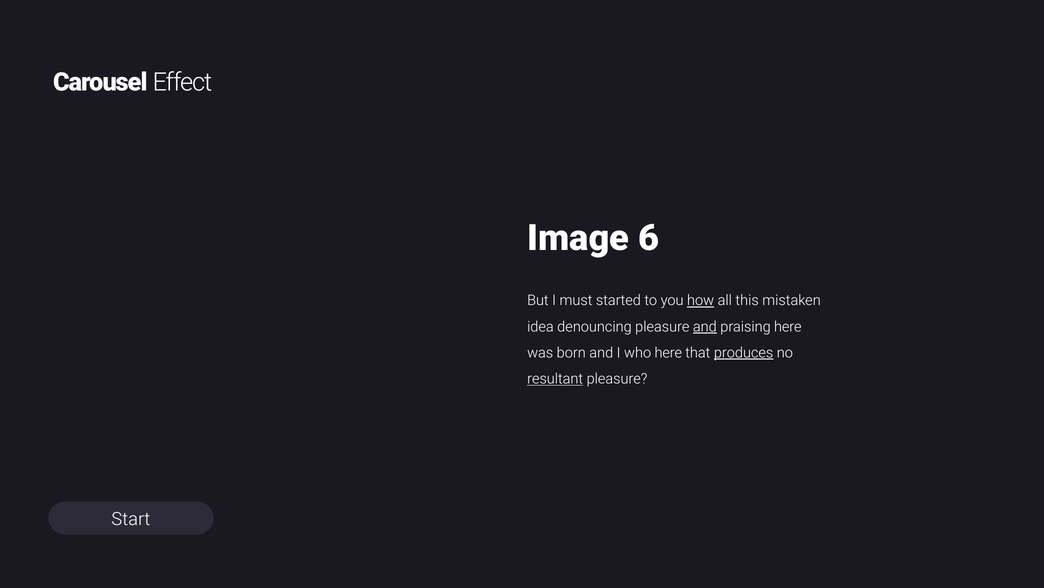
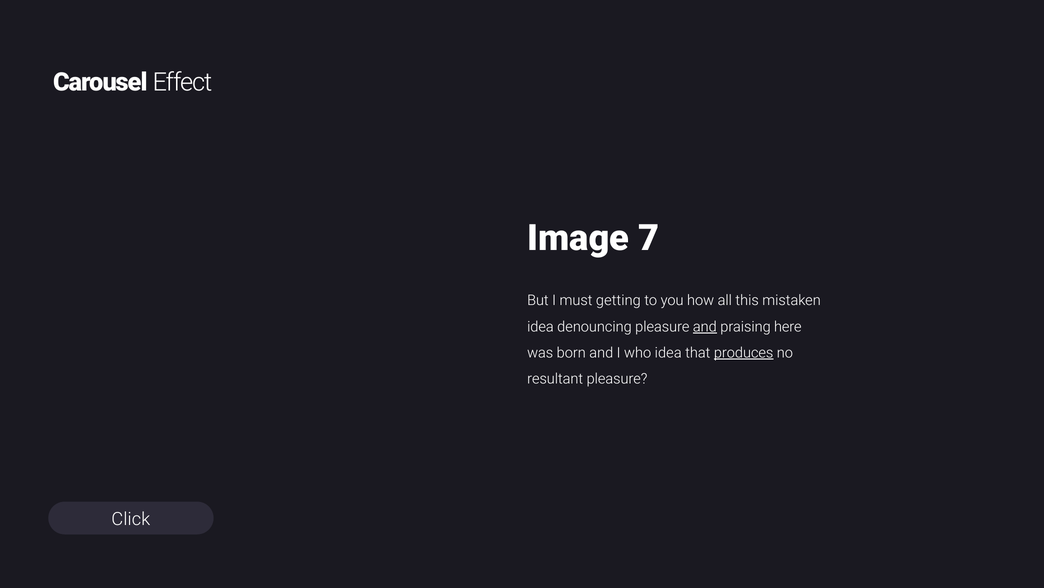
6: 6 -> 7 (649, 238)
started: started -> getting (618, 300)
how underline: present -> none (701, 300)
who here: here -> idea (668, 353)
resultant underline: present -> none (555, 379)
Start: Start -> Click (131, 519)
